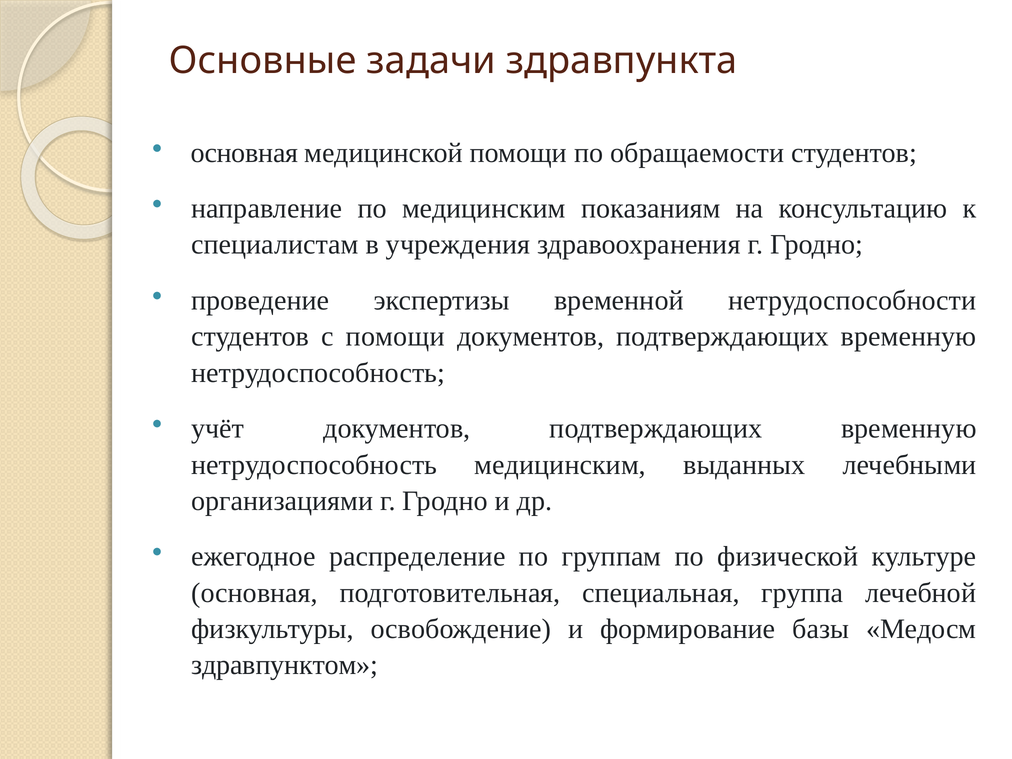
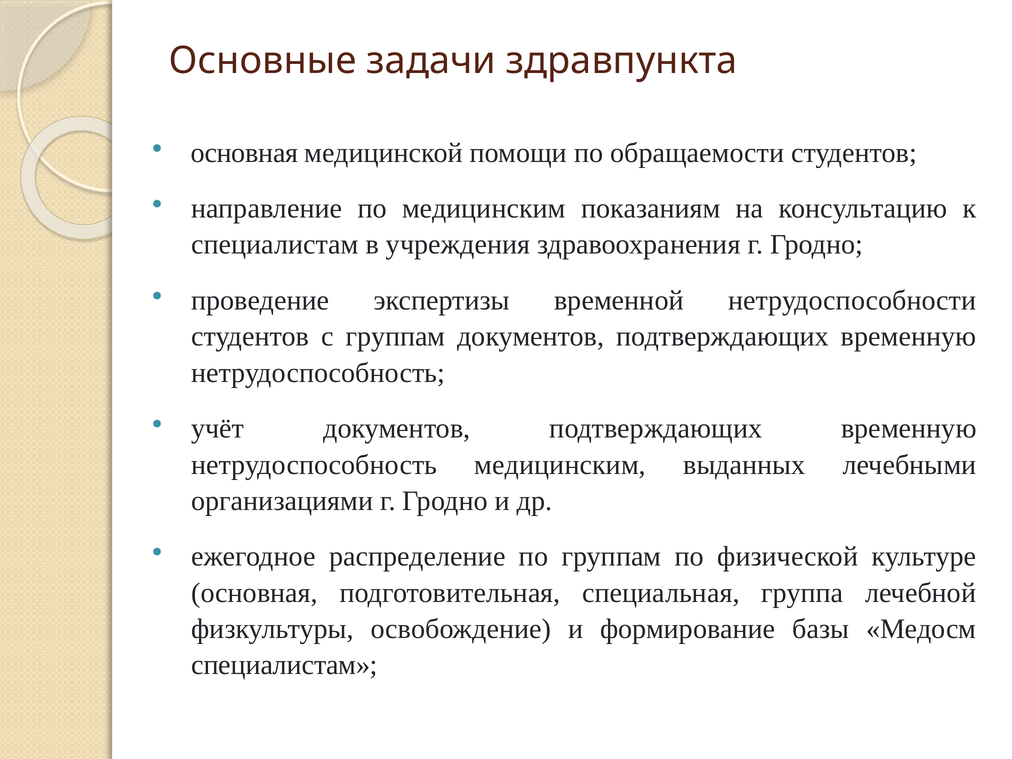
с помощи: помощи -> группам (395, 337)
здравпунктом: здравпунктом -> специалистам (285, 665)
